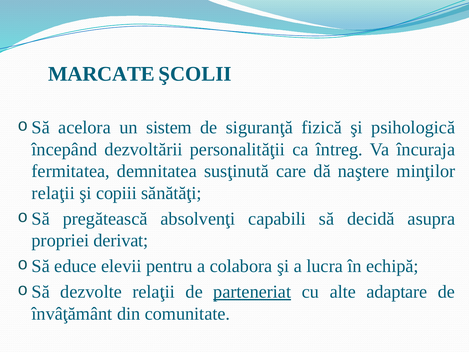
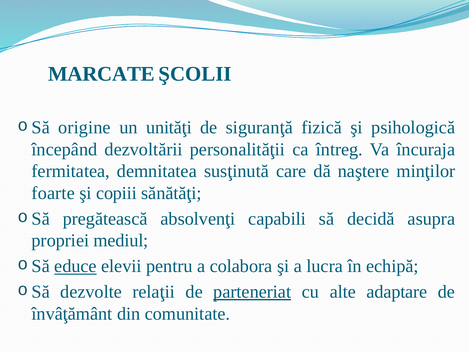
acelora: acelora -> origine (84, 127)
sistem: sistem -> unităţi (169, 127)
relaţii: relaţii -> foarte (53, 193)
derivat: derivat -> mediul (121, 240)
educe underline: none -> present (75, 266)
